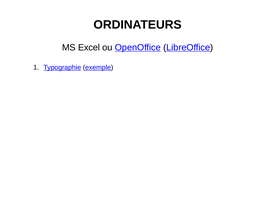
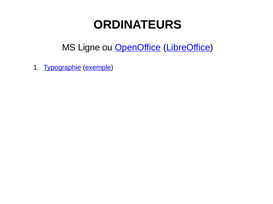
Excel: Excel -> Ligne (89, 48)
